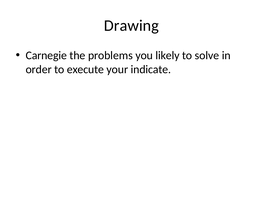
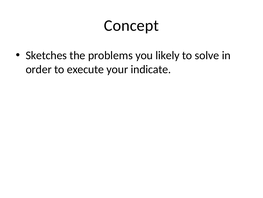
Drawing: Drawing -> Concept (131, 25)
Carnegie: Carnegie -> Sketches (46, 55)
